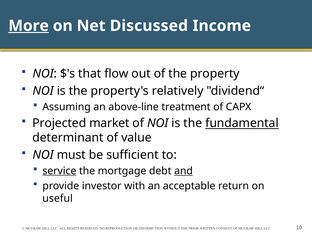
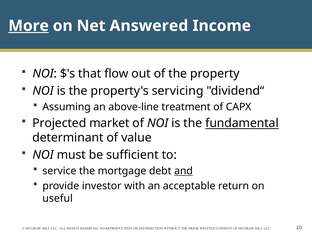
Discussed: Discussed -> Answered (149, 26)
relatively: relatively -> servicing (178, 91)
service underline: present -> none (59, 171)
